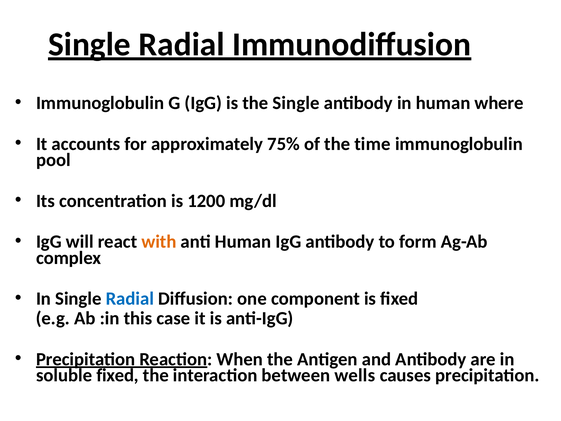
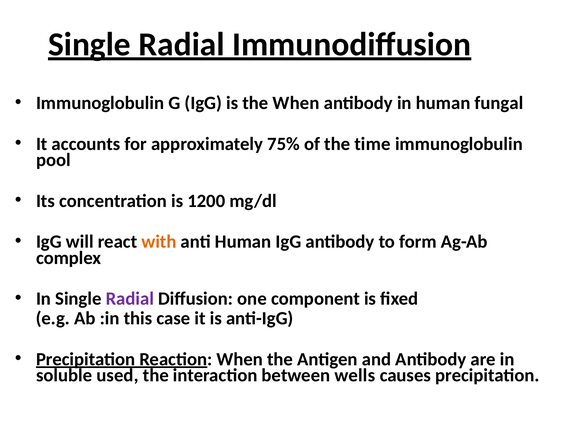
the Single: Single -> When (296, 103)
where: where -> fungal (499, 103)
Radial colour: blue -> purple (130, 299)
soluble fixed: fixed -> used (117, 375)
